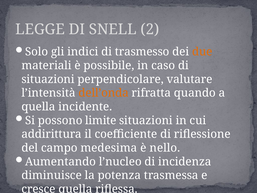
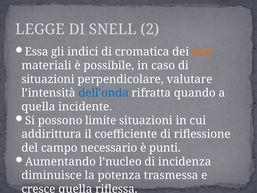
Solo: Solo -> Essa (37, 52)
trasmesso: trasmesso -> cromatica (142, 52)
dell’onda colour: orange -> blue (104, 93)
medesima: medesima -> necessario (109, 148)
nello: nello -> punti (165, 148)
